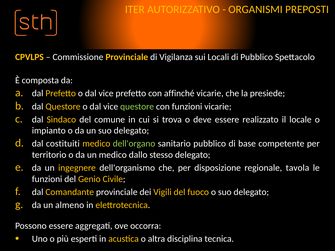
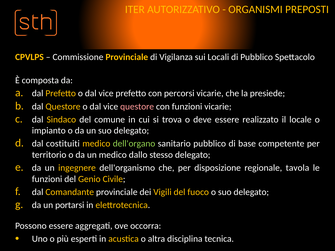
affinché: affinché -> percorsi (179, 94)
questore colour: light green -> pink (137, 107)
almeno: almeno -> portarsi (70, 205)
